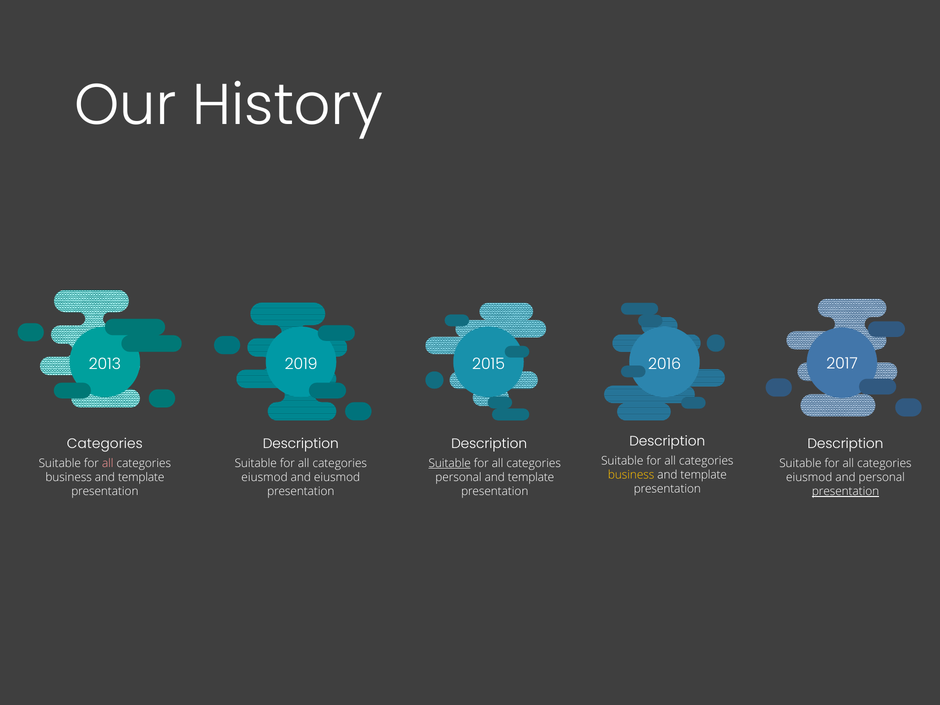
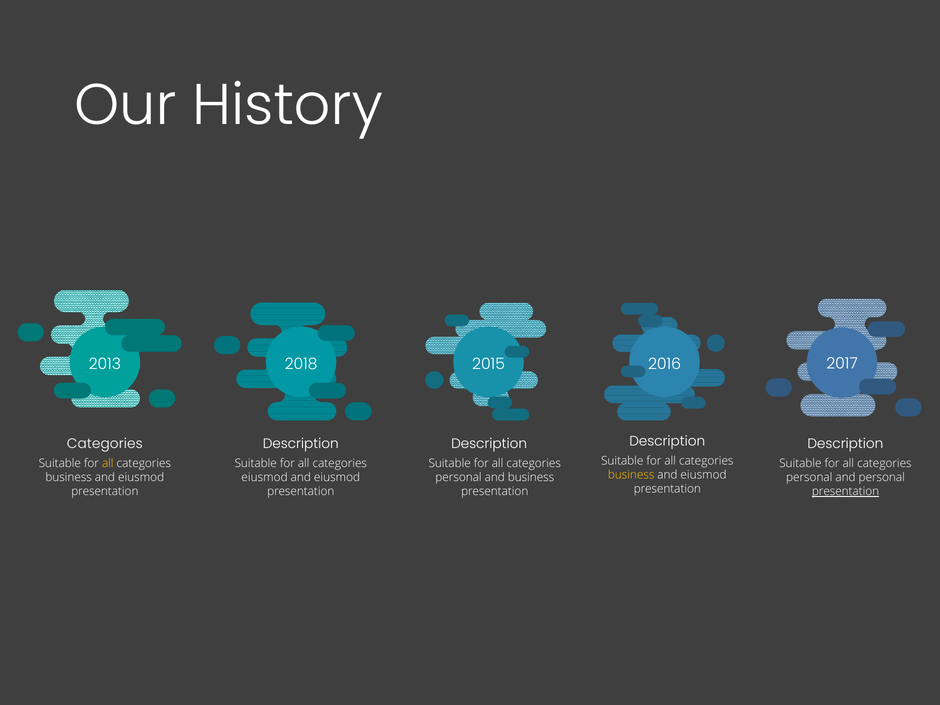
2019: 2019 -> 2018 (301, 364)
all colour: pink -> yellow (108, 463)
Suitable underline: present -> none (450, 463)
template: template -> eiusmod (704, 475)
template: template -> eiusmod (141, 477)
template: template -> business (531, 477)
eiusmod: eiusmod -> personal (809, 477)
